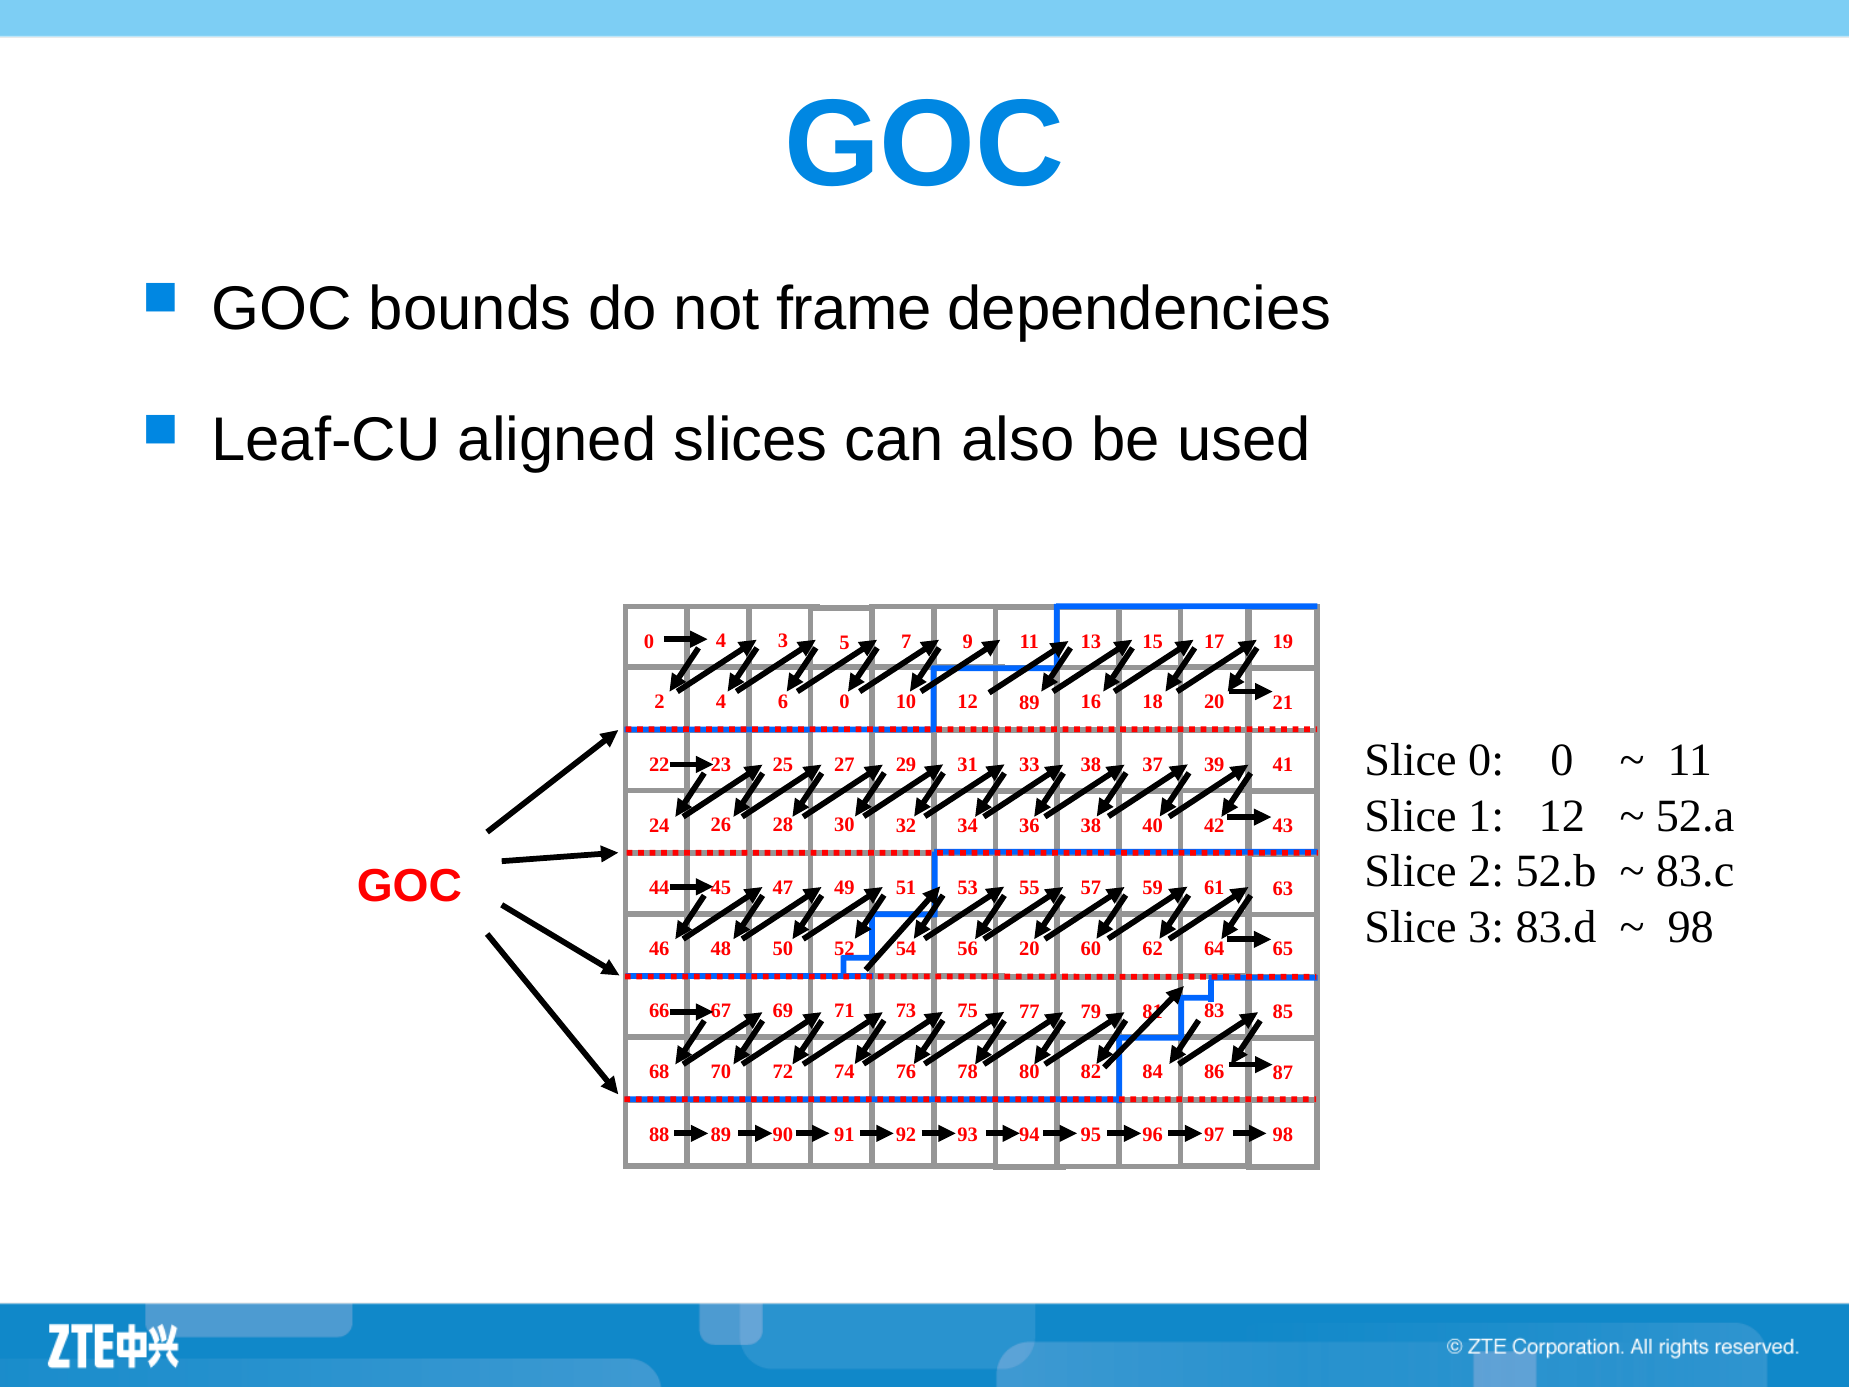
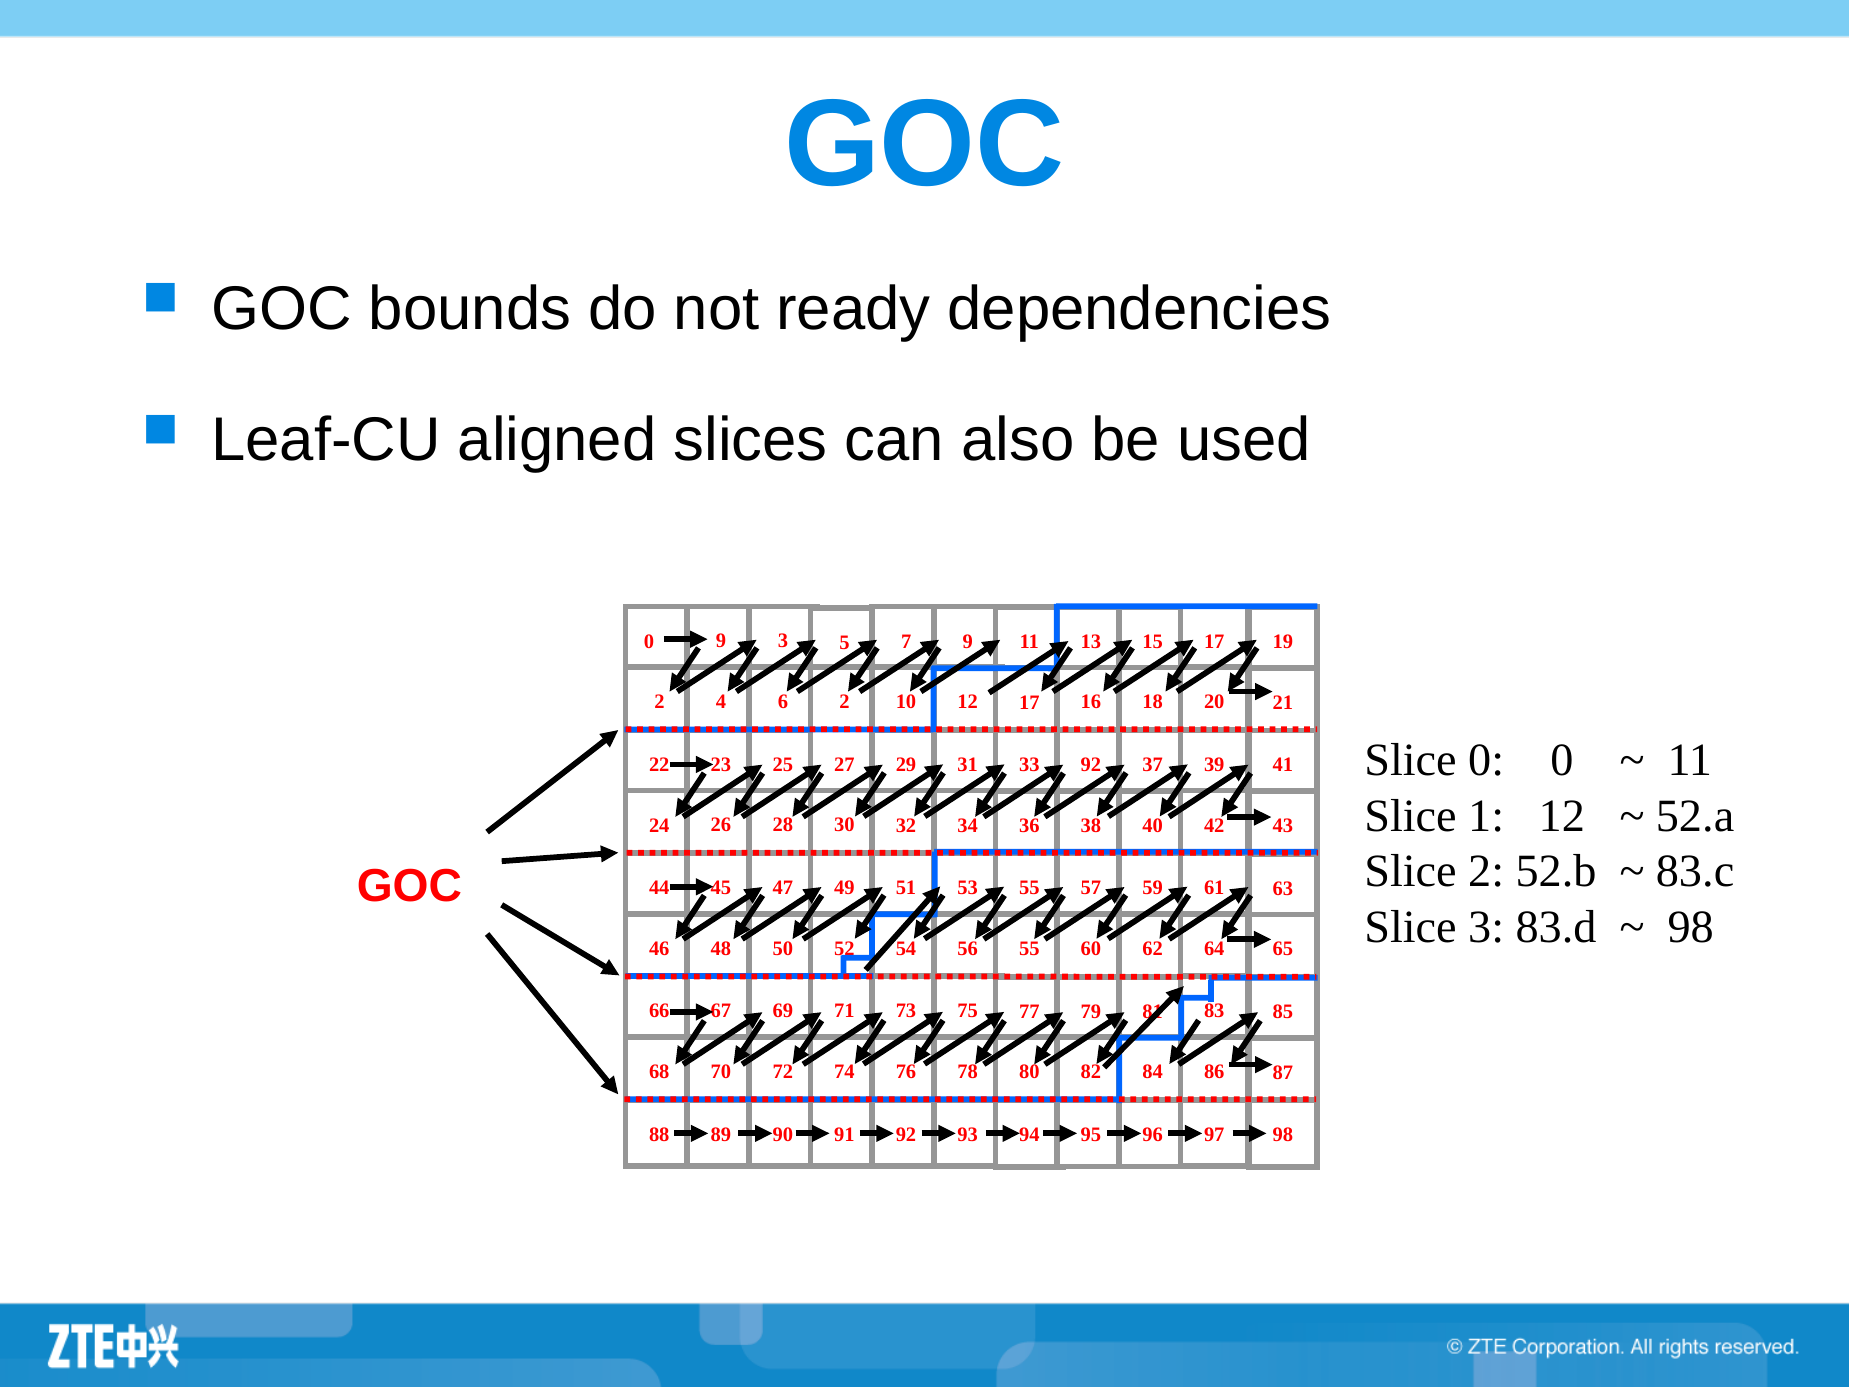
frame: frame -> ready (854, 309)
0 4: 4 -> 9 (721, 641)
6 0: 0 -> 2 (845, 702)
12 89: 89 -> 17 (1029, 702)
33 38: 38 -> 92 (1091, 765)
56 20: 20 -> 55 (1029, 949)
